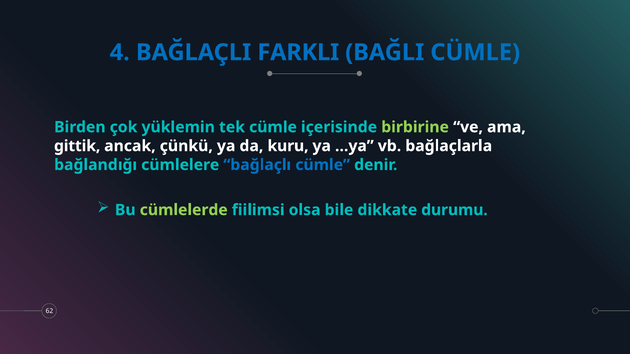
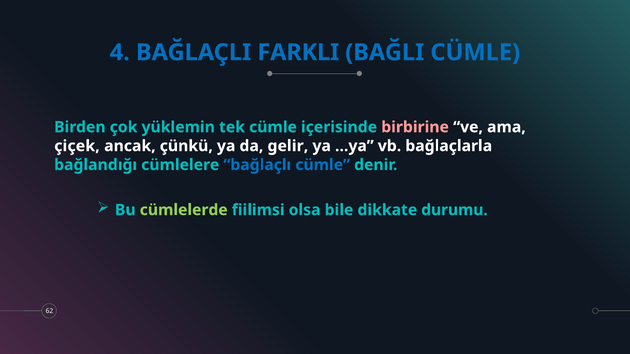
birbirine colour: light green -> pink (415, 127)
gittik: gittik -> çiçek (77, 146)
kuru: kuru -> gelir (288, 146)
